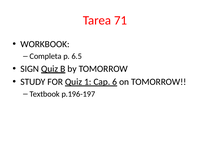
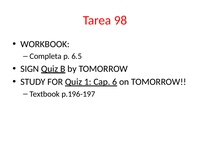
71: 71 -> 98 (121, 20)
